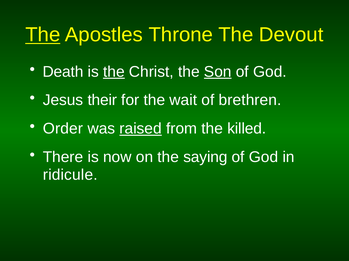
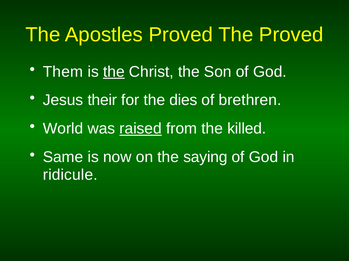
The underline: present -> none (43, 35)
Apostles Throne: Throne -> Proved (181, 35)
The Devout: Devout -> Proved (291, 35)
Death: Death -> Them (63, 72)
Son underline: present -> none (218, 72)
wait: wait -> dies (183, 100)
Order: Order -> World (63, 129)
There: There -> Same (63, 157)
